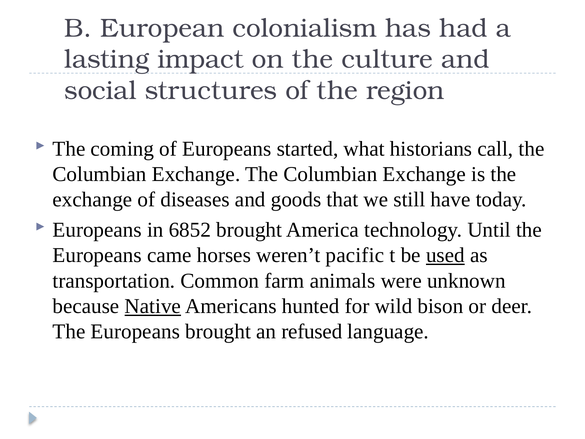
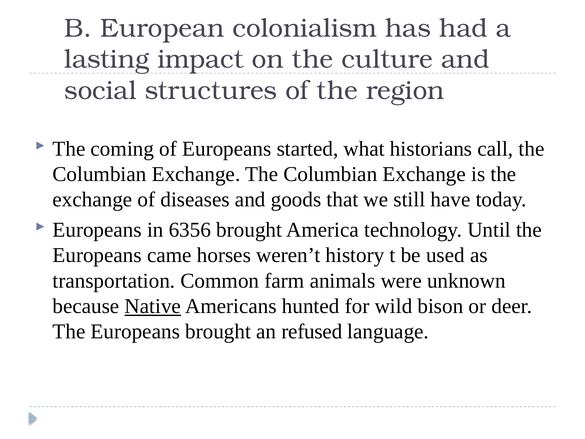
6852: 6852 -> 6356 (190, 230)
pacific: pacific -> history (355, 255)
used underline: present -> none (445, 255)
